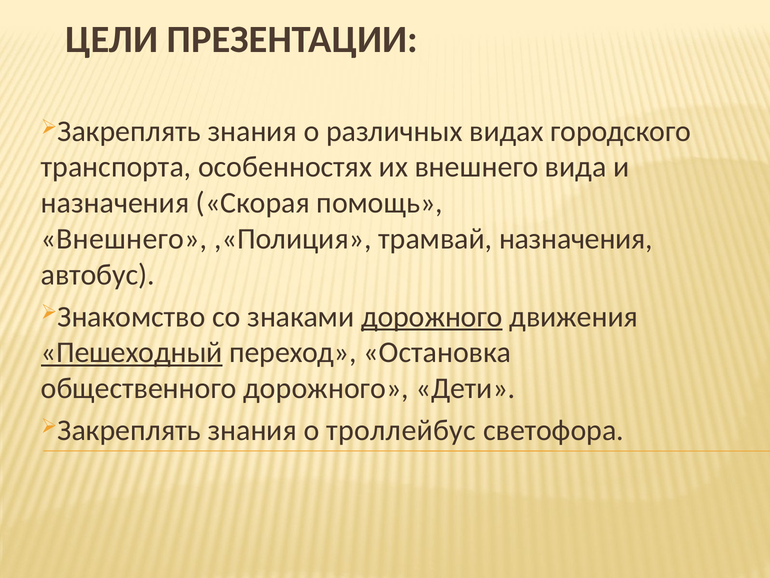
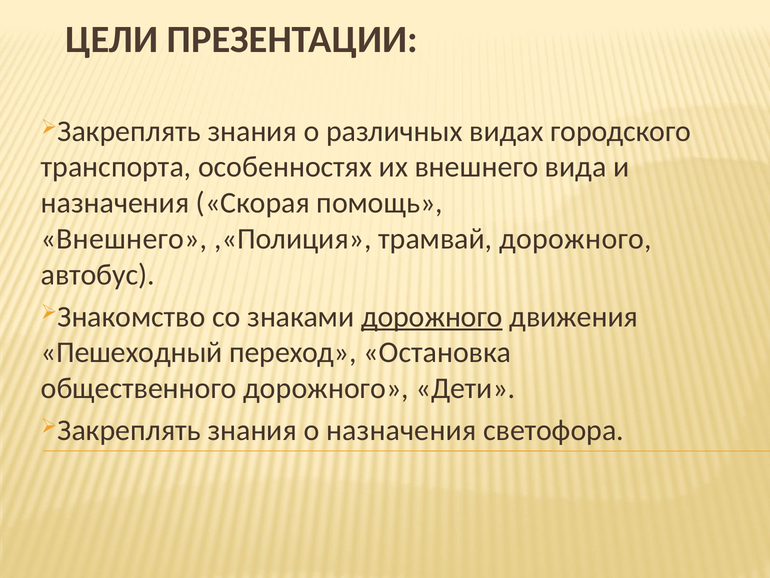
трамвай назначения: назначения -> дорожного (576, 239)
Пешеходный underline: present -> none (132, 352)
о троллейбус: троллейбус -> назначения (401, 430)
